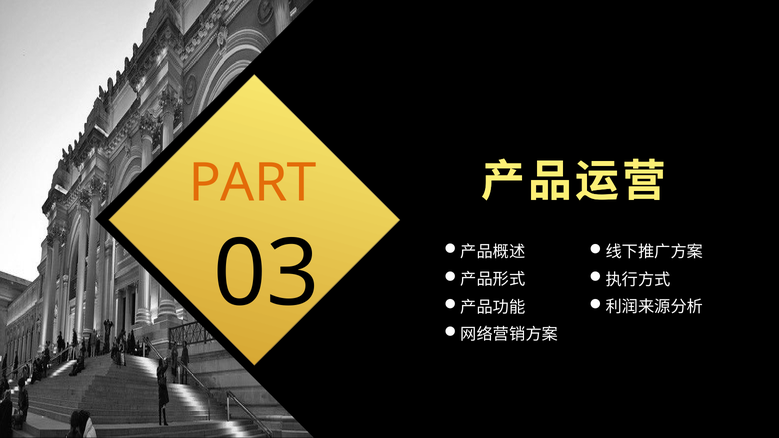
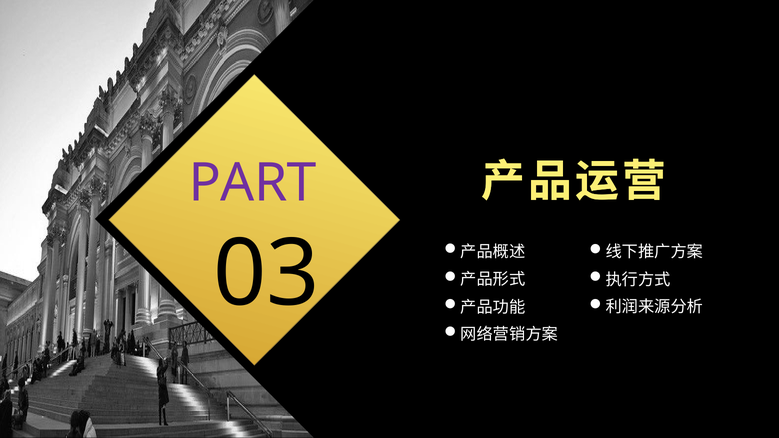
PART colour: orange -> purple (253, 183)
